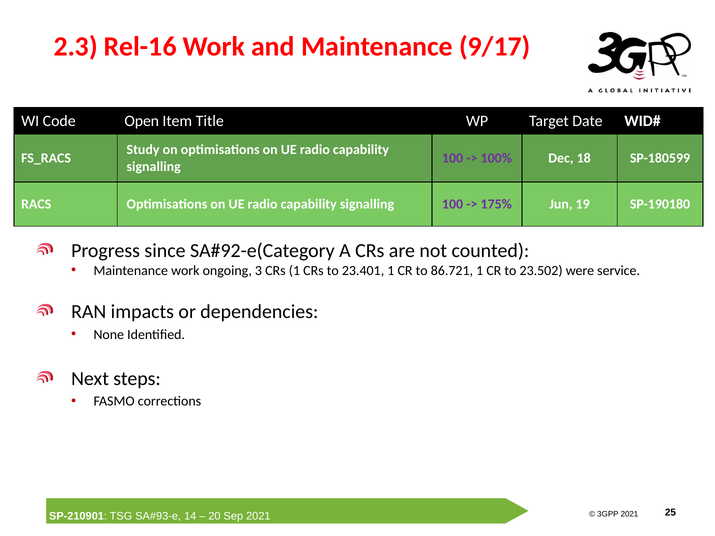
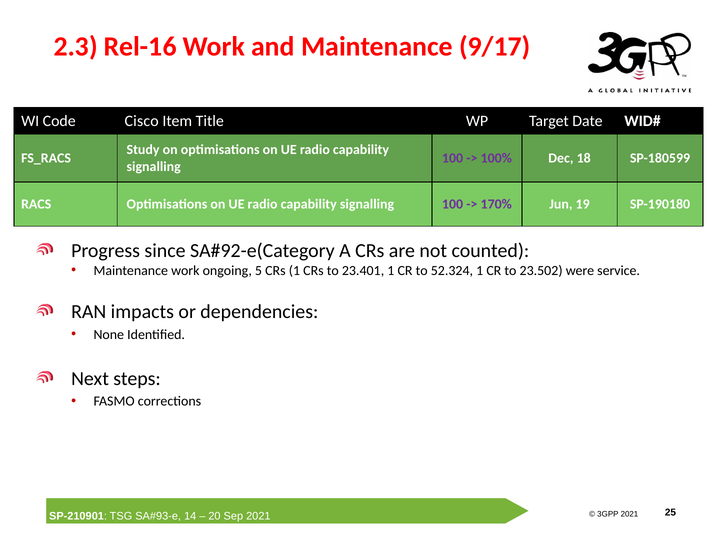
Open: Open -> Cisco (142, 121)
175%: 175% -> 170% (496, 204)
3: 3 -> 5 (258, 271)
86.721: 86.721 -> 52.324 (452, 271)
